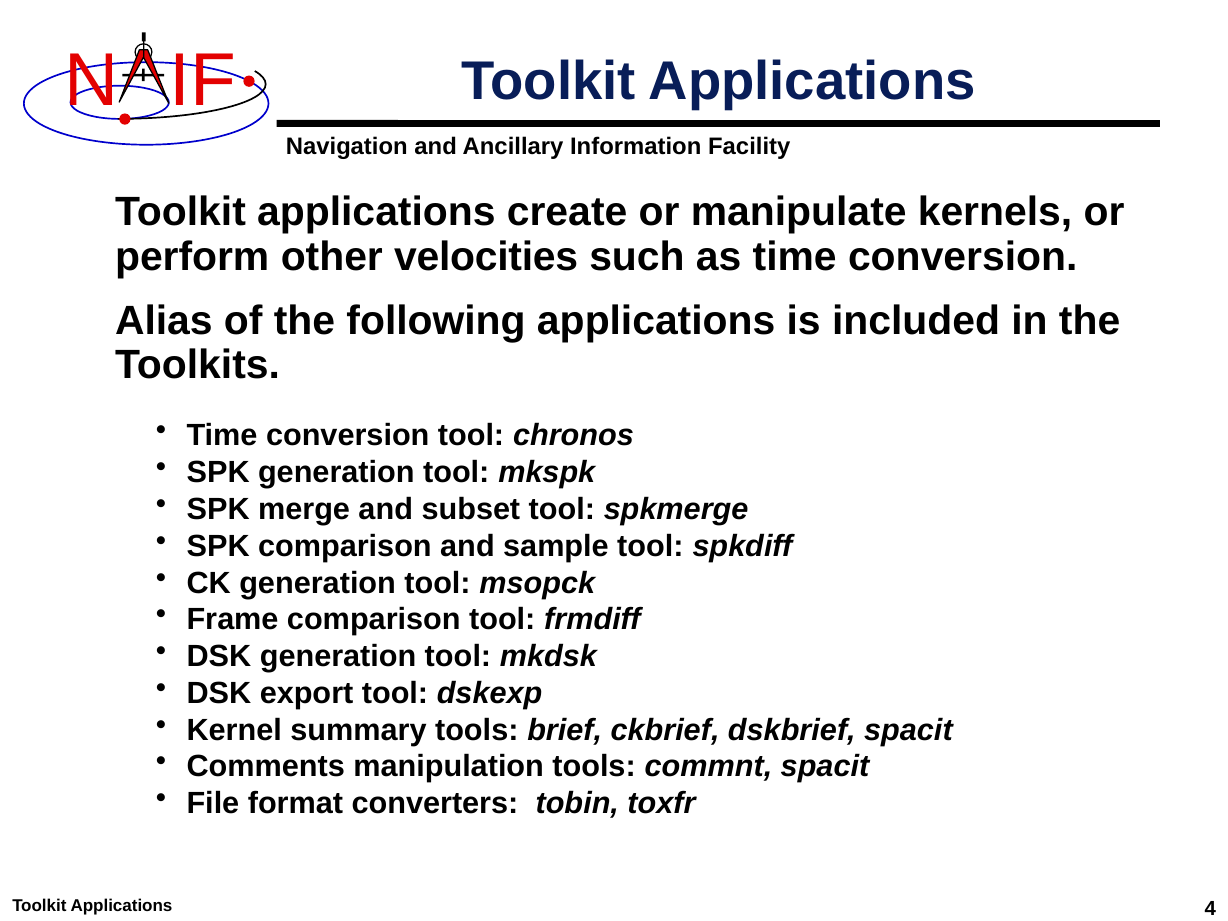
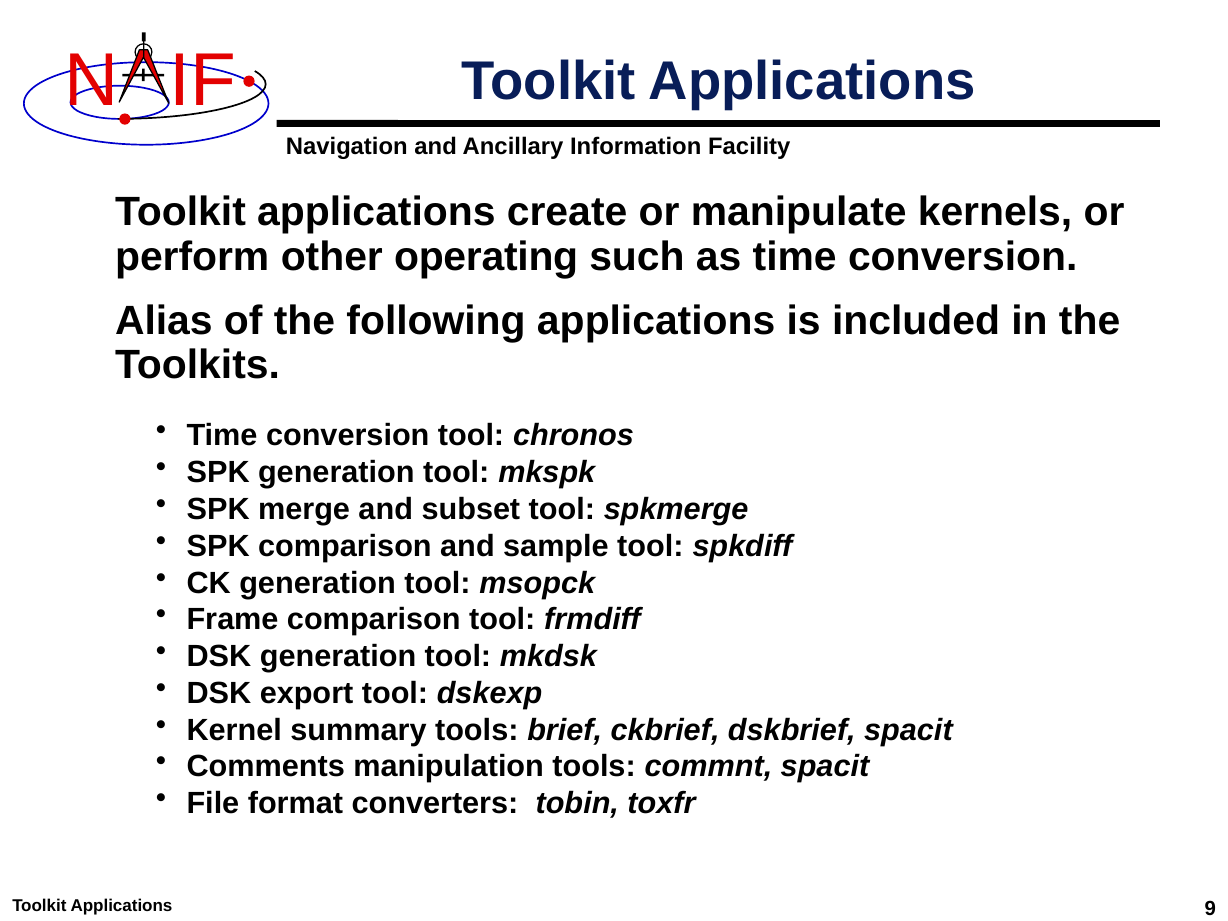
velocities: velocities -> operating (486, 257)
4: 4 -> 9 (1210, 909)
